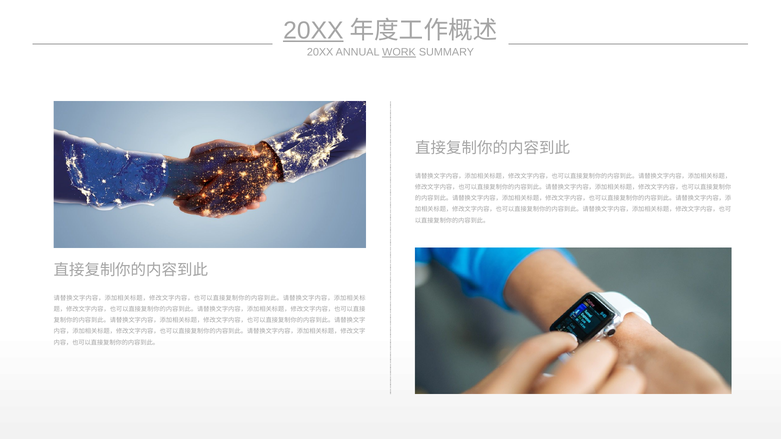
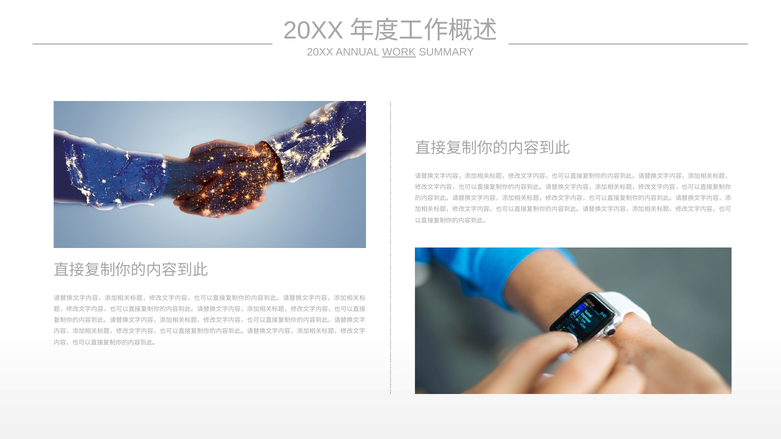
20XX underline: present -> none (313, 31)
